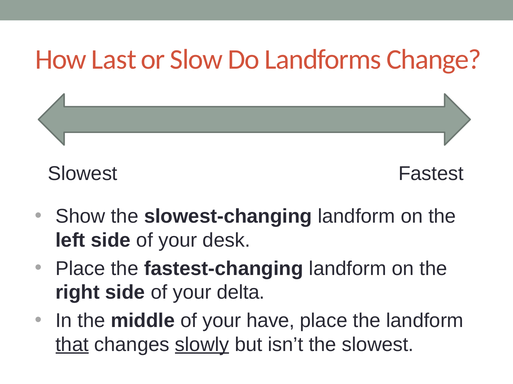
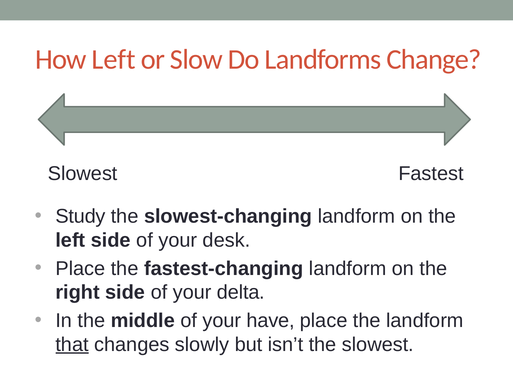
How Last: Last -> Left (114, 60)
Show: Show -> Study (81, 217)
slowly underline: present -> none (202, 345)
